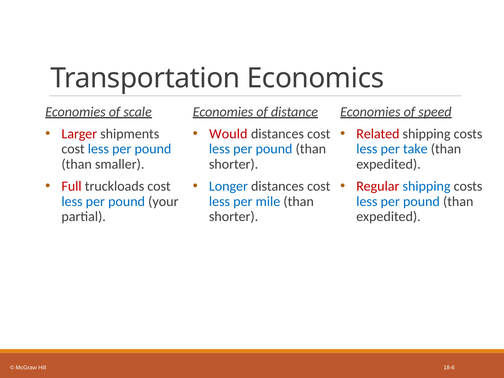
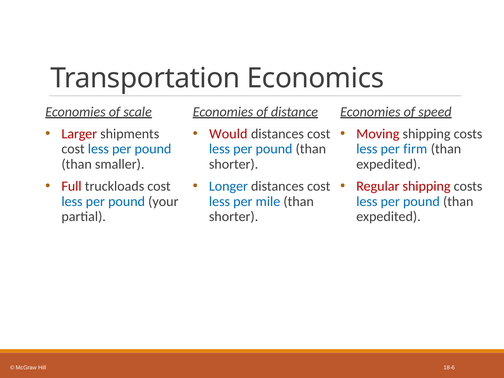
Related: Related -> Moving (378, 134)
take: take -> firm (415, 149)
shipping colour: blue -> red (427, 186)
